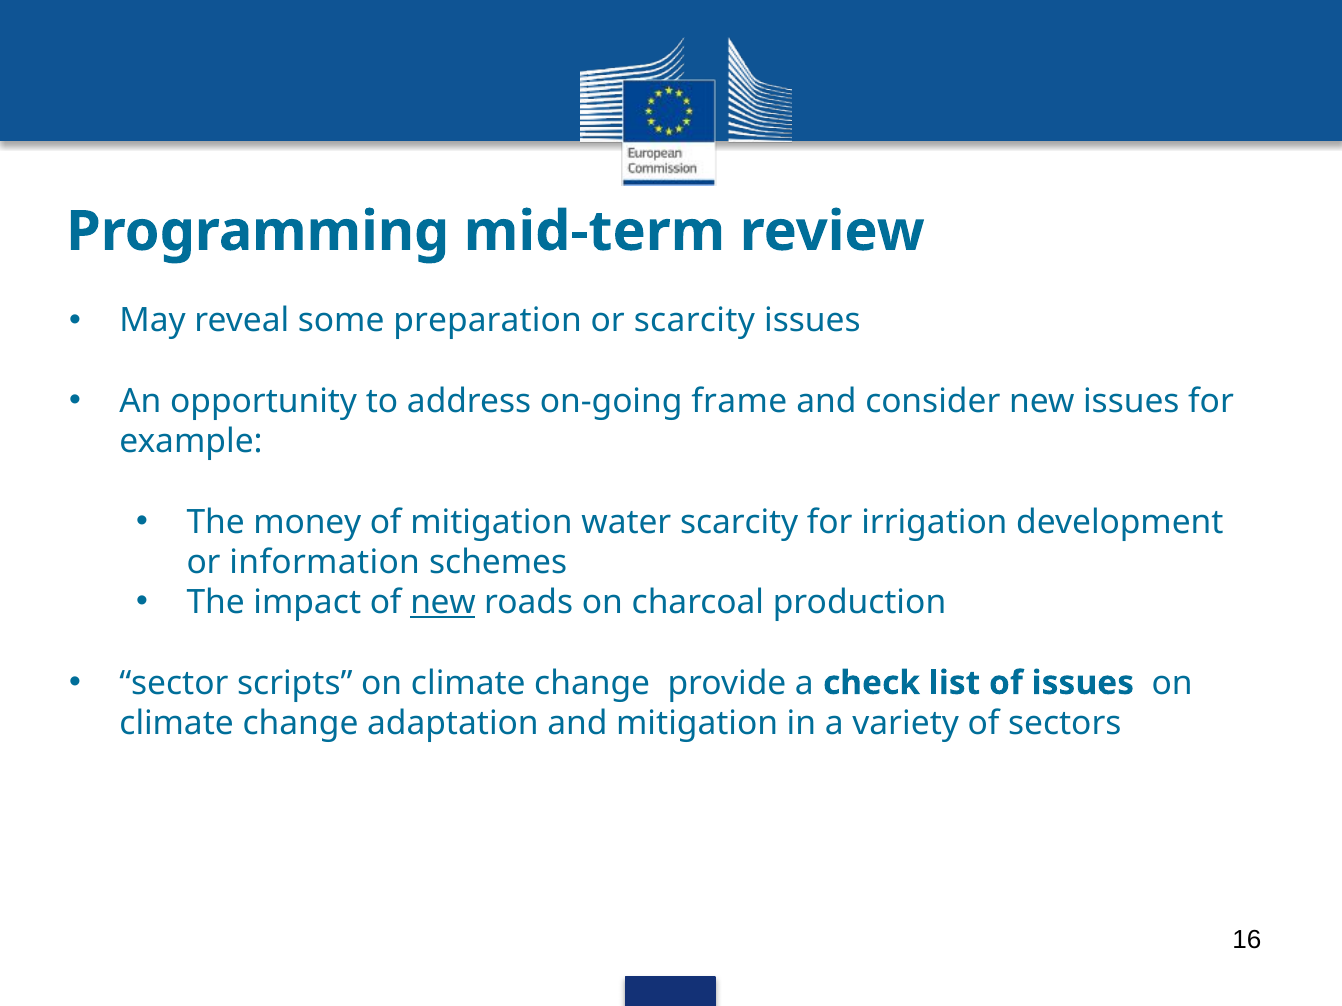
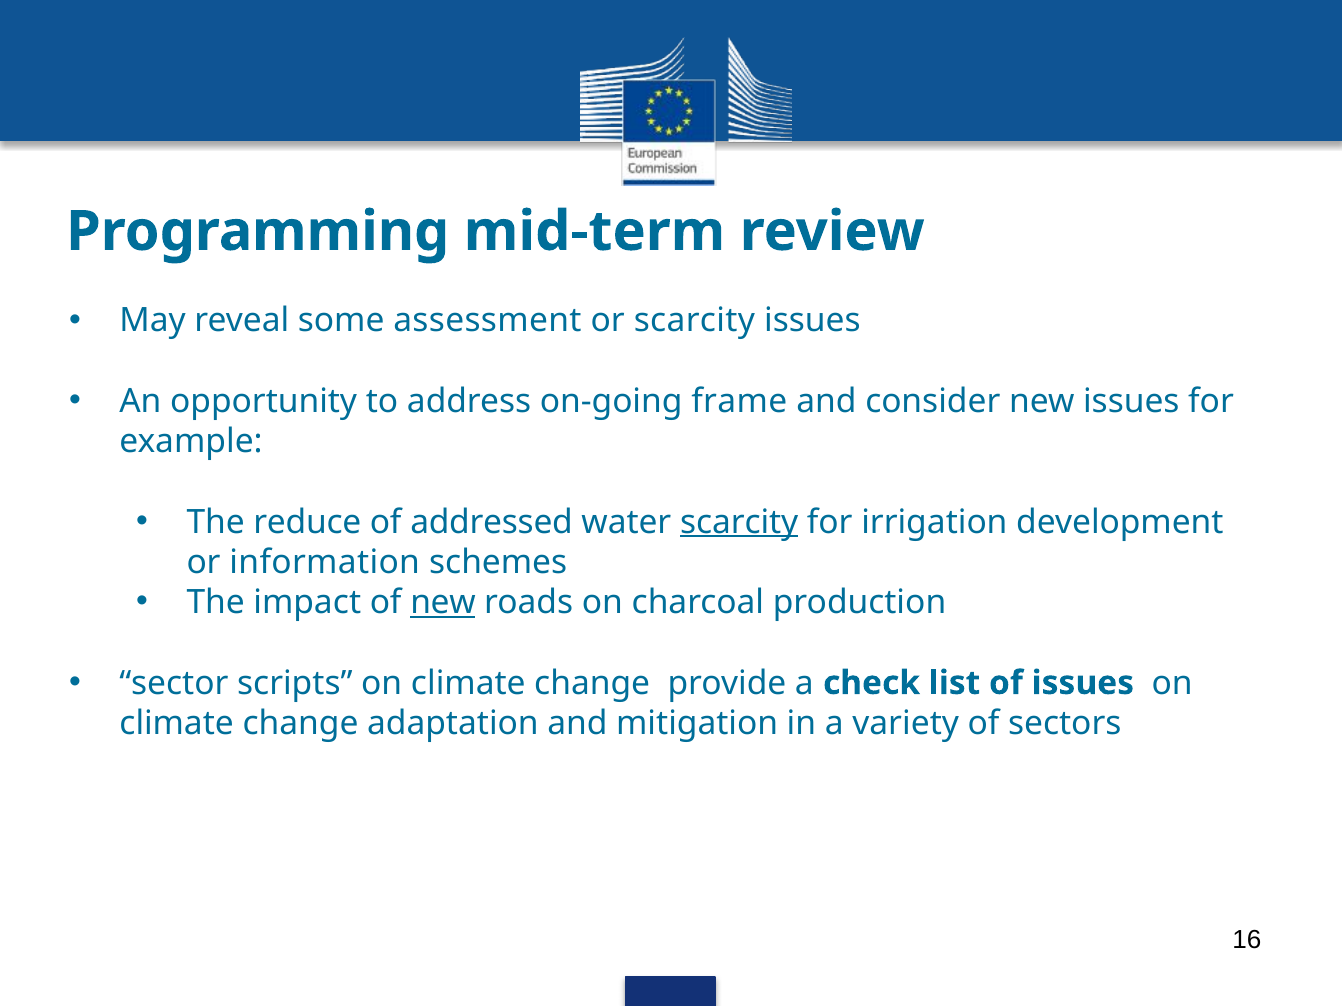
preparation: preparation -> assessment (487, 321)
money: money -> reduce (307, 522)
of mitigation: mitigation -> addressed (492, 522)
scarcity underline: none -> present (739, 522)
